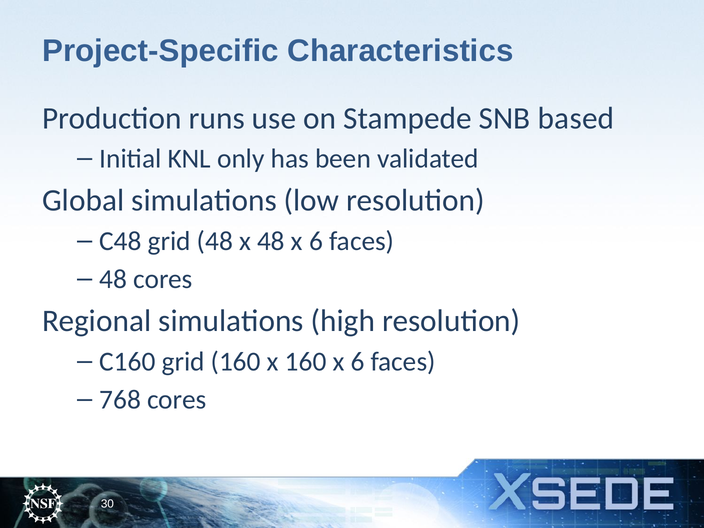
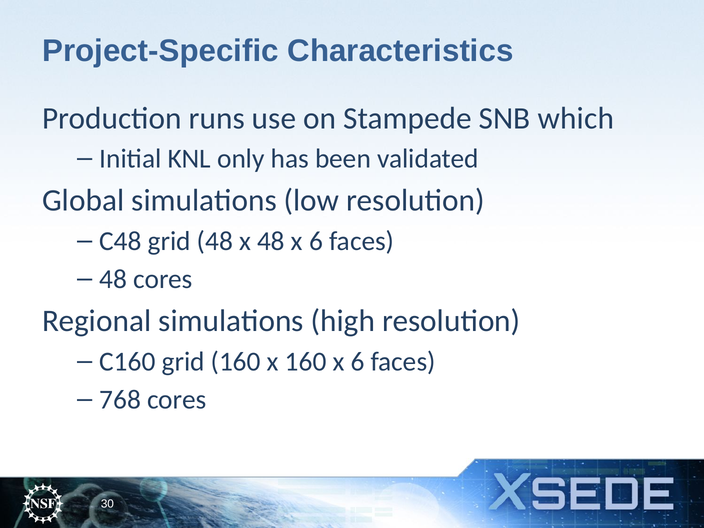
based: based -> which (576, 118)
